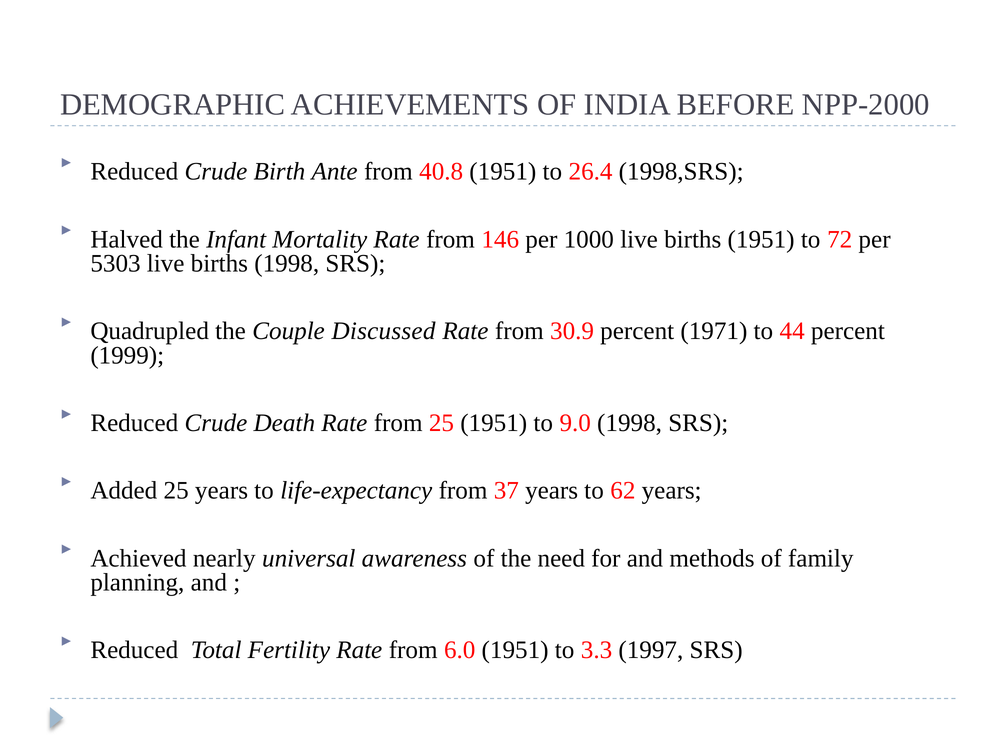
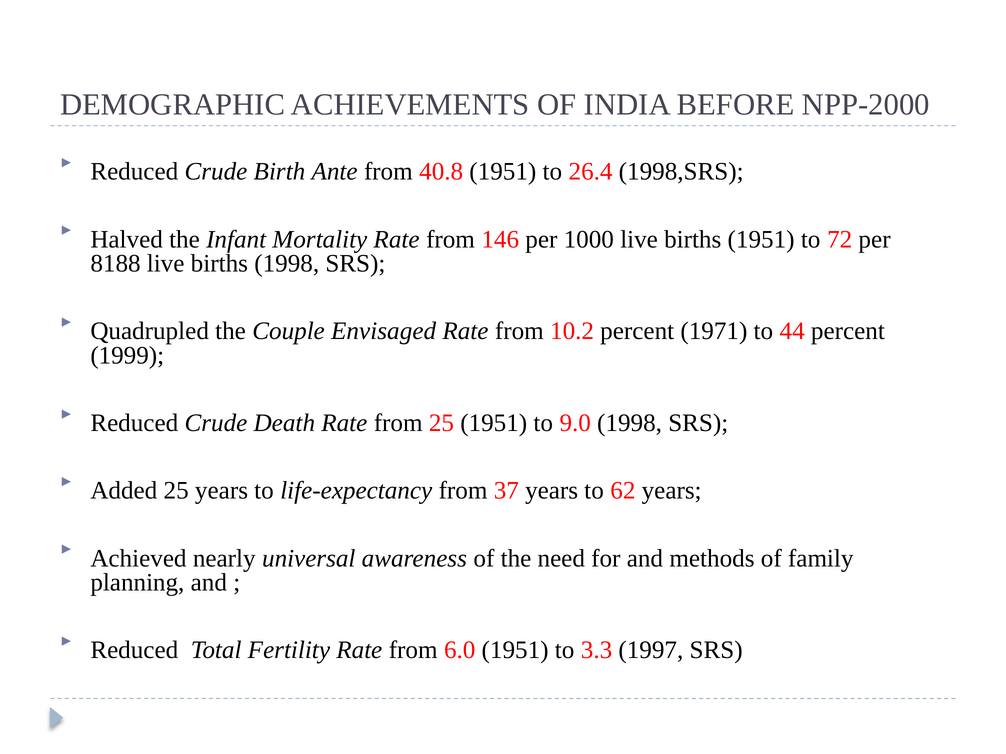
5303: 5303 -> 8188 (116, 264)
Discussed: Discussed -> Envisaged (384, 331)
30.9: 30.9 -> 10.2 (572, 331)
